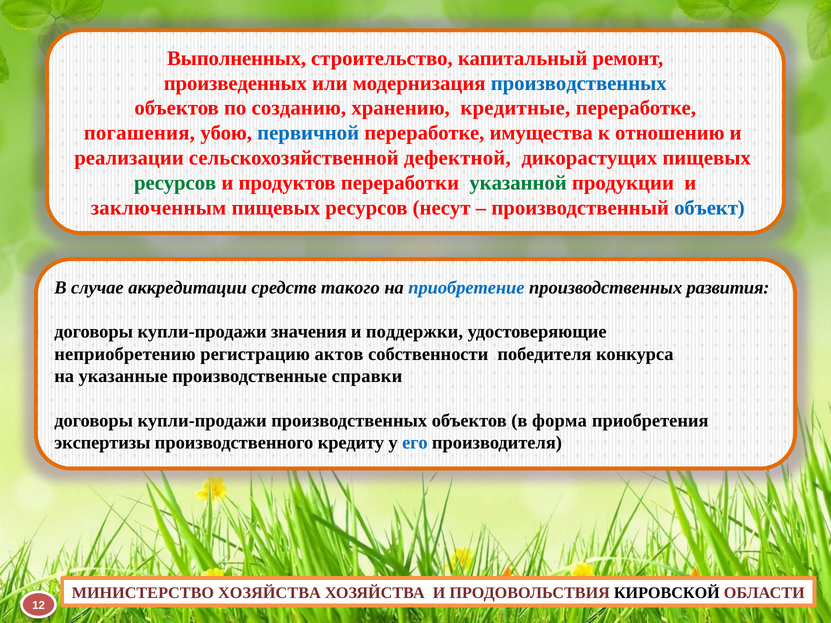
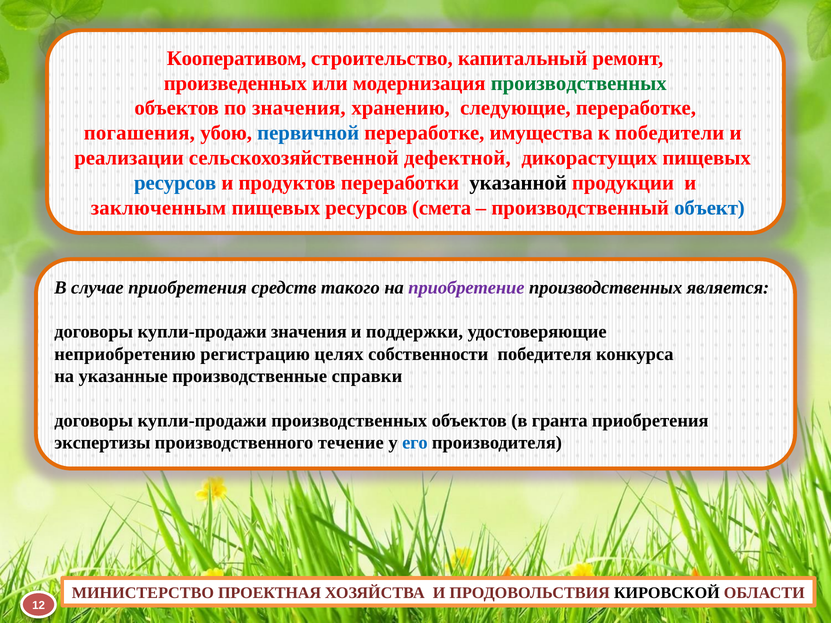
Выполненных: Выполненных -> Кооперативом (237, 58)
производственных colour: blue -> green (579, 83)
по созданию: созданию -> значения (299, 108)
кредитные: кредитные -> следующие (515, 108)
отношению: отношению -> победители (670, 133)
ресурсов colour: green -> blue (175, 183)
указанной colour: green -> black (518, 183)
несут: несут -> смета (442, 208)
случае аккредитации: аккредитации -> приобретения (188, 288)
приобретение colour: blue -> purple (466, 288)
развития: развития -> является (728, 288)
актов: актов -> целях (339, 354)
форма: форма -> гранта (560, 421)
кредиту: кредиту -> течение (351, 443)
МИНИСТЕРСТВО ХОЗЯЙСТВА: ХОЗЯЙСТВА -> ПРОЕКТНАЯ (270, 593)
